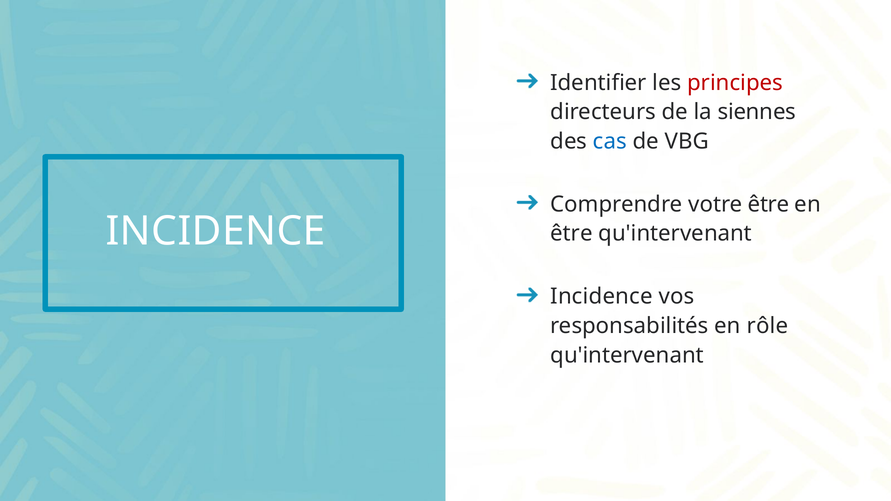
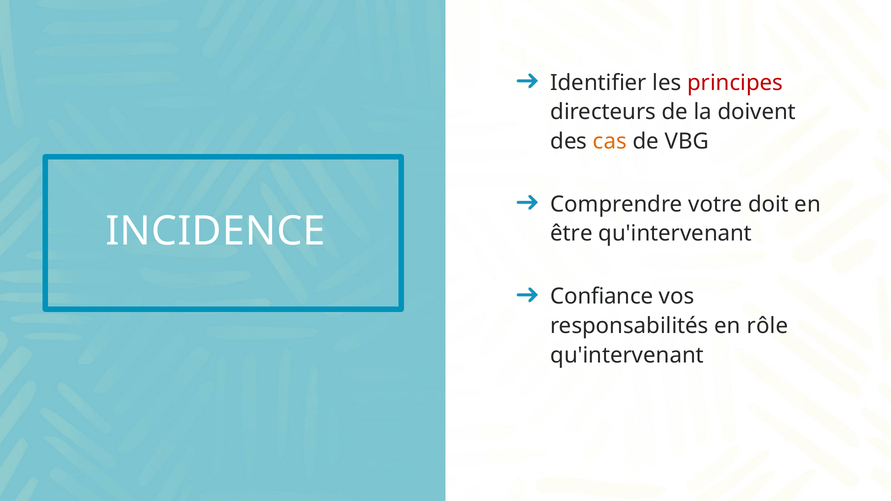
siennes: siennes -> doivent (757, 112)
cas colour: blue -> orange (610, 142)
votre être: être -> doit (768, 204)
Incidence: Incidence -> Confiance (602, 297)
